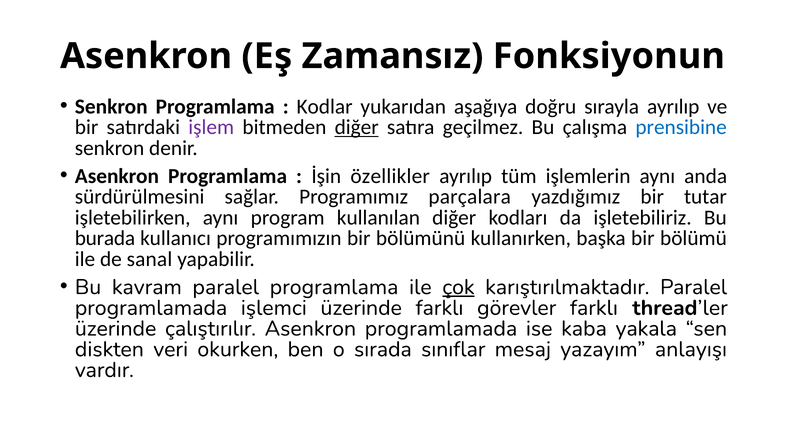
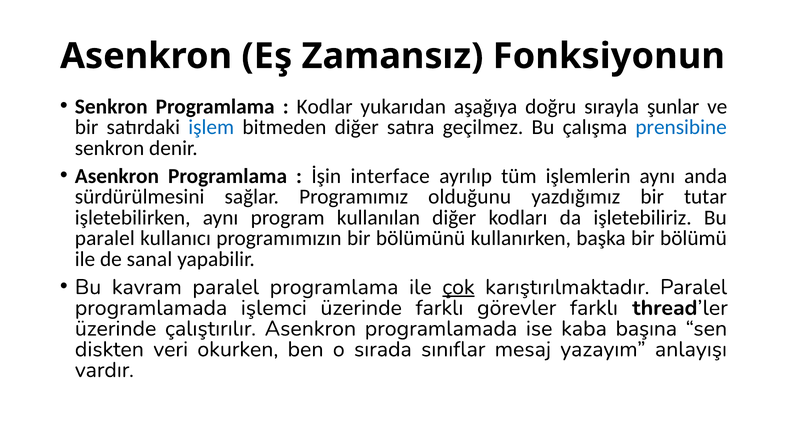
sırayla ayrılıp: ayrılıp -> şunlar (673, 107)
işlem colour: purple -> blue (211, 127)
diğer underline: present -> none (357, 127)
özellikler: özellikler -> interface (390, 176)
parçalara: parçalara -> olduğunu (470, 197)
burada: burada -> paralel (105, 238)
yakala: yakala -> başına (646, 329)
